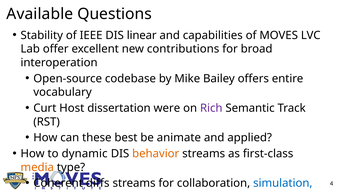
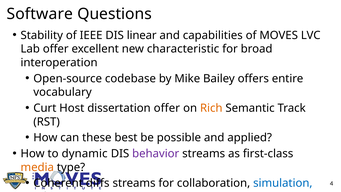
Available: Available -> Software (40, 14)
contributions: contributions -> characteristic (183, 49)
dissertation were: were -> offer (167, 108)
Rich colour: purple -> orange (211, 108)
animate: animate -> possible (179, 138)
behavior colour: orange -> purple (156, 153)
